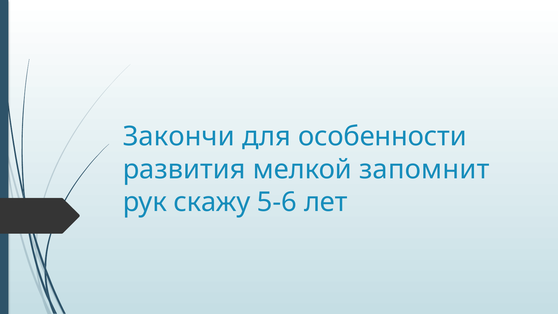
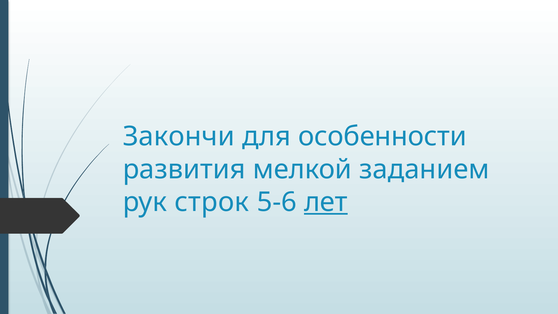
запомнит: запомнит -> заданием (424, 169)
скажу: скажу -> строк (212, 202)
лет underline: none -> present (326, 202)
